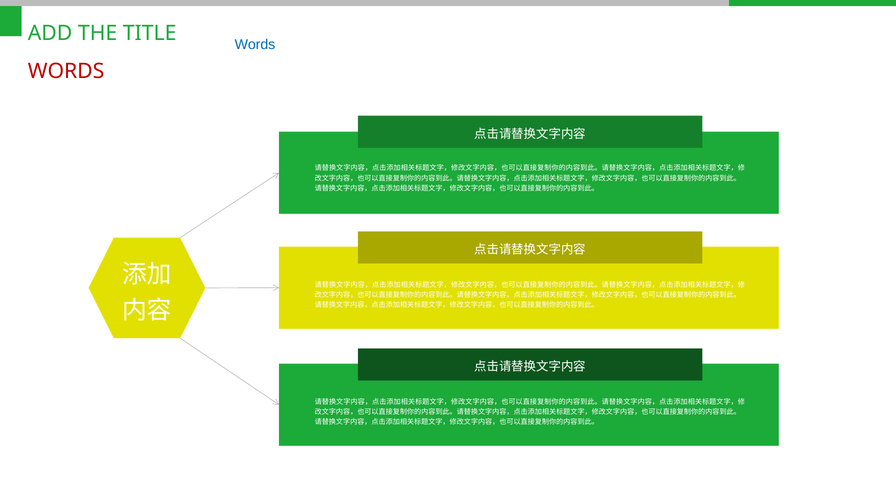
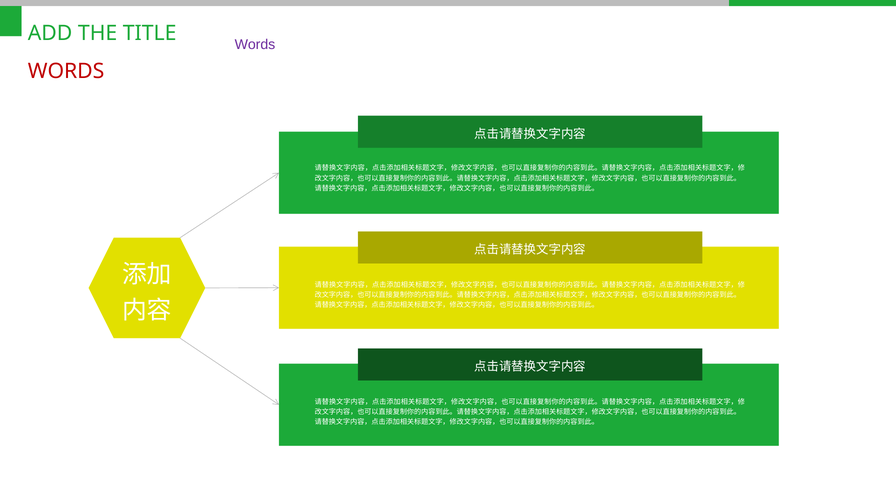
Words colour: blue -> purple (255, 45)
